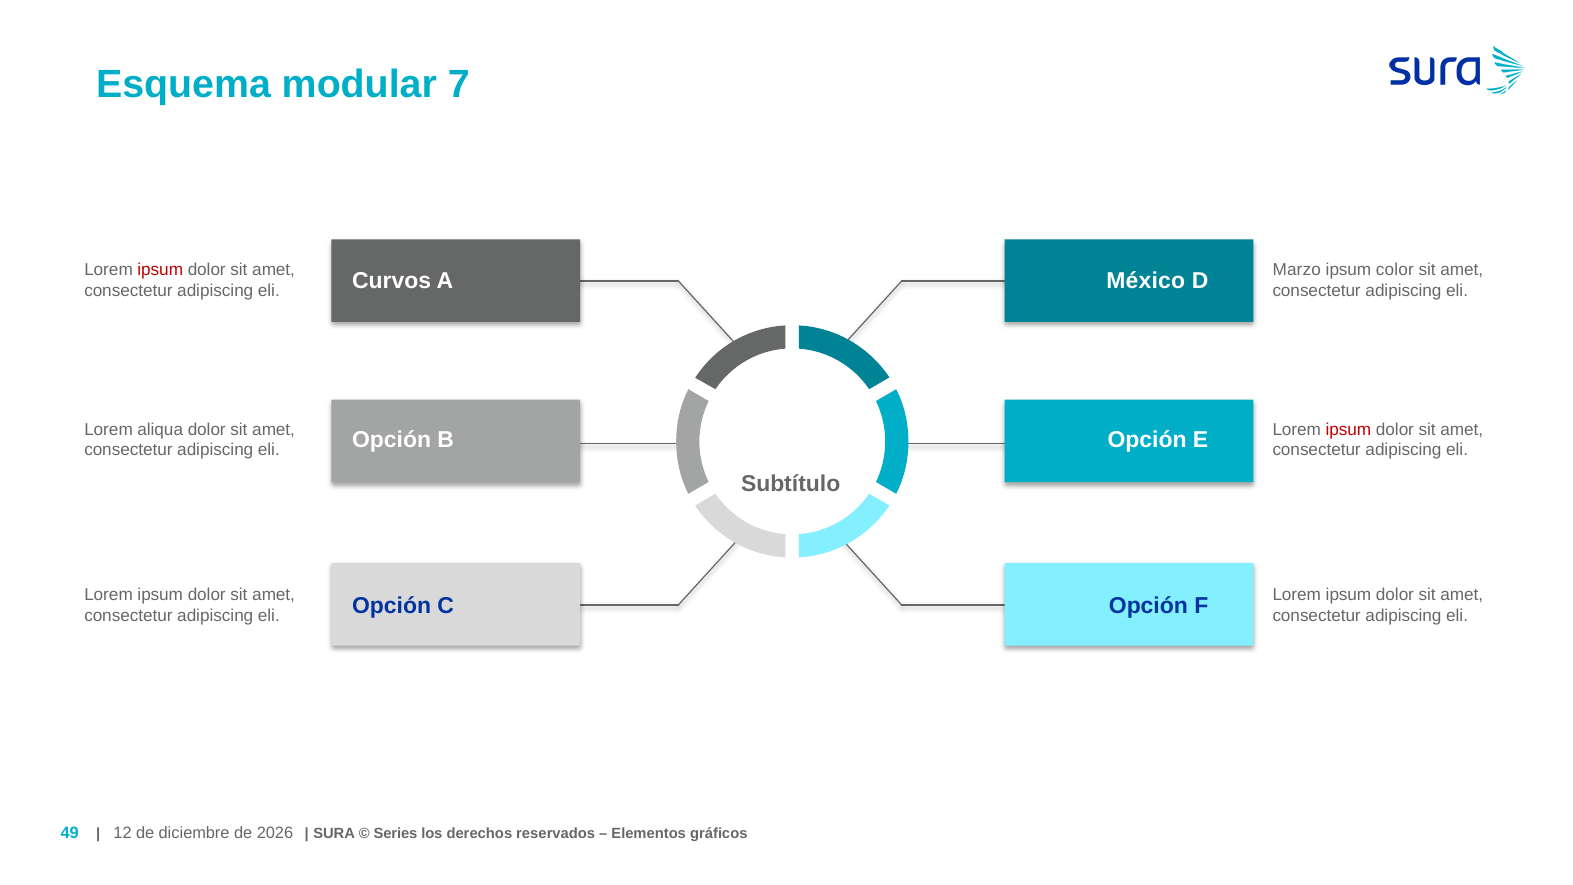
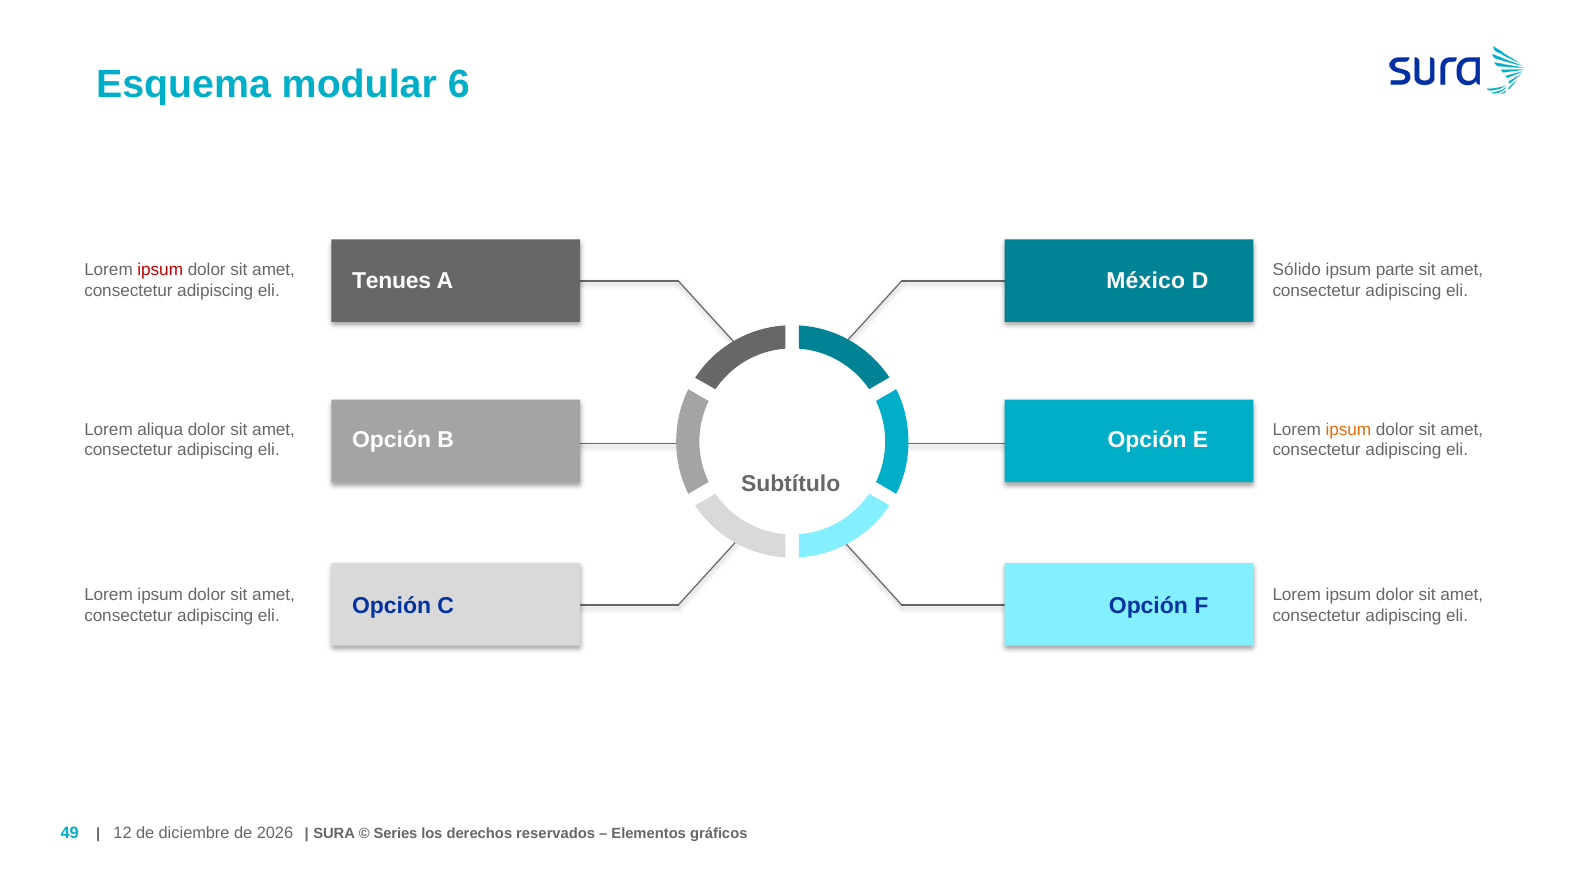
7: 7 -> 6 (459, 85)
Marzo: Marzo -> Sólido (1297, 270)
color: color -> parte (1395, 270)
Curvos: Curvos -> Tenues (392, 281)
ipsum colour: red -> orange (1348, 430)
